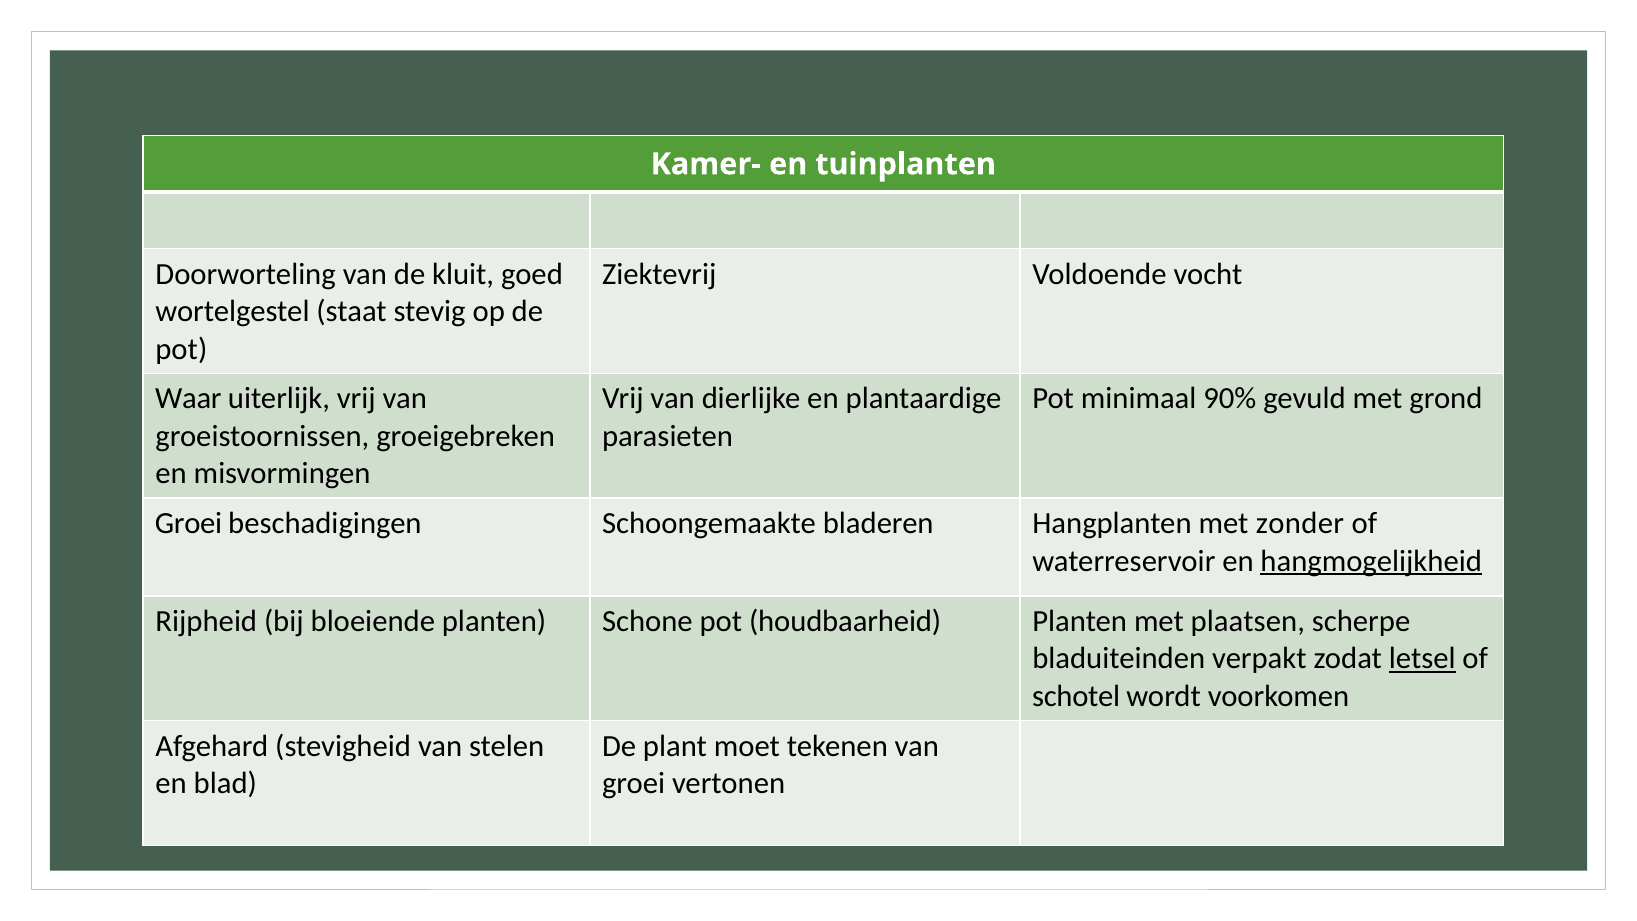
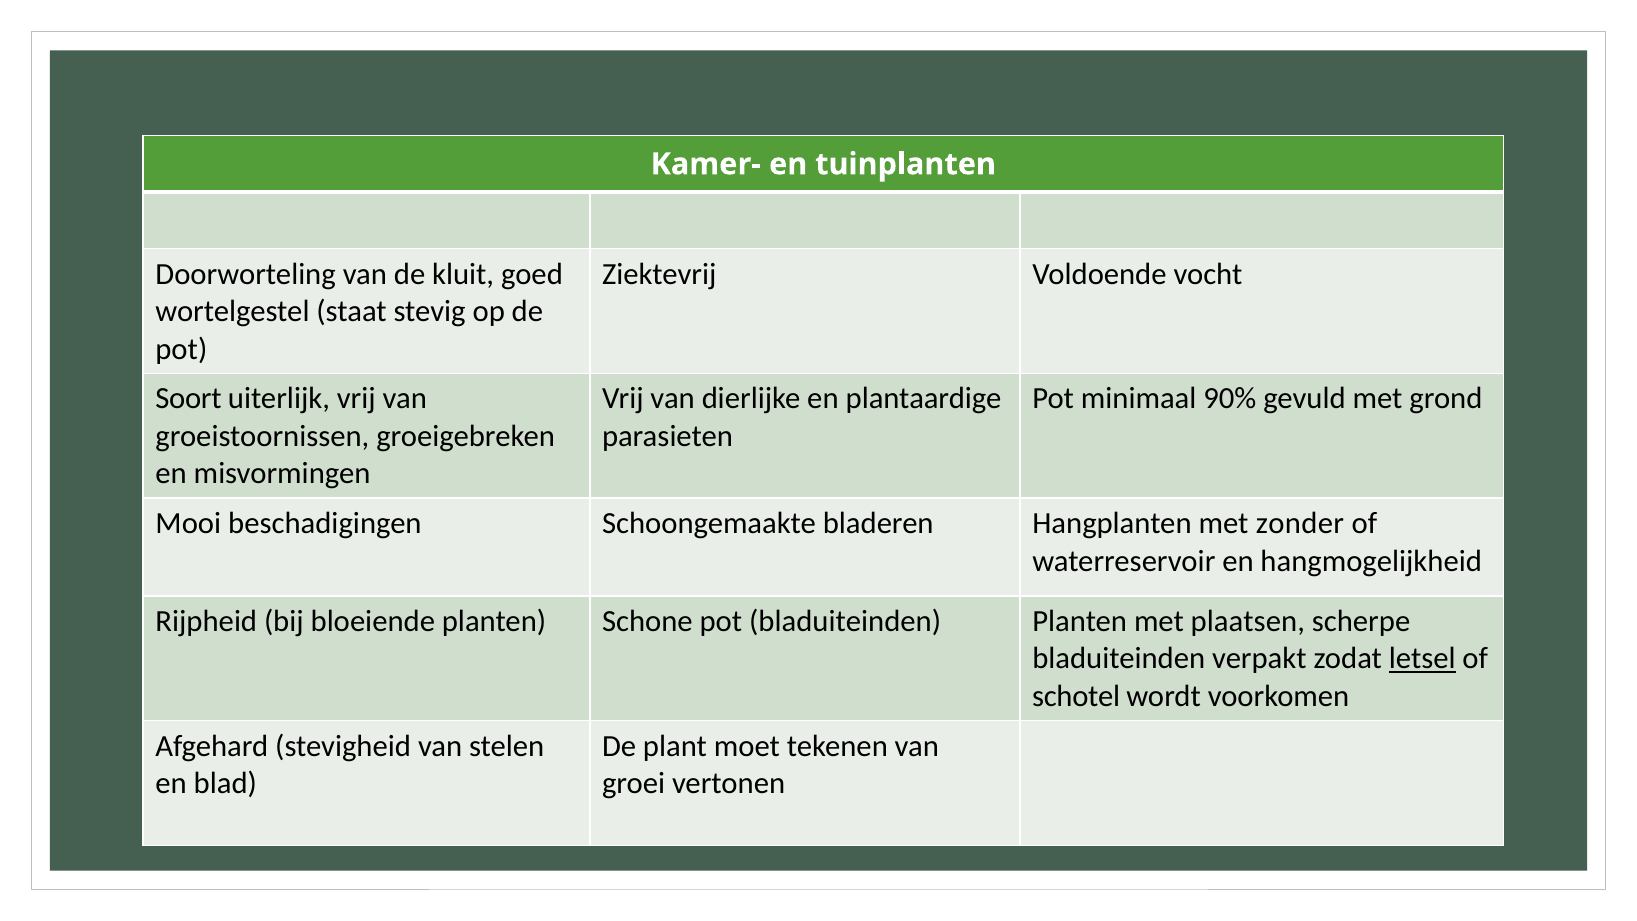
Waar: Waar -> Soort (188, 399)
Groei: Groei -> Mooi (188, 523)
hangmogelijkheid underline: present -> none (1371, 561)
pot houdbaarheid: houdbaarheid -> bladuiteinden (845, 621)
